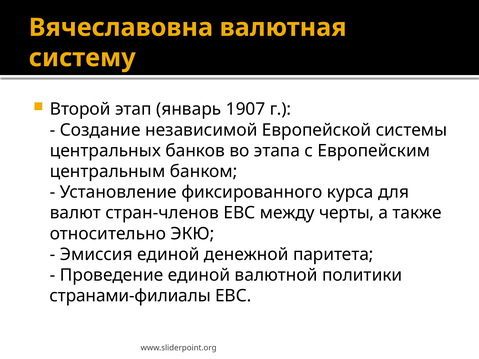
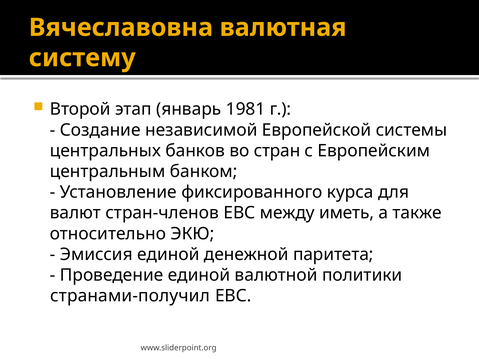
1907: 1907 -> 1981 (246, 109)
этапа: этапа -> стран (277, 151)
черты: черты -> иметь (347, 213)
странами-филиалы: странами-филиалы -> странами-получил (130, 296)
